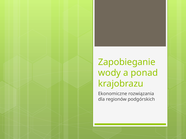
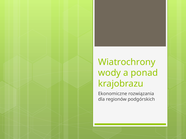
Zapobieganie: Zapobieganie -> Wiatrochrony (127, 62)
